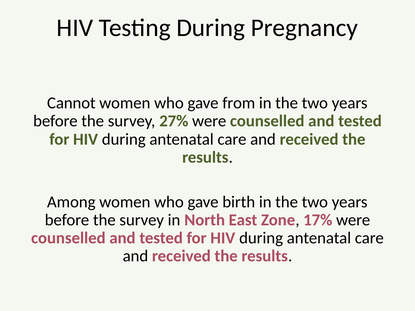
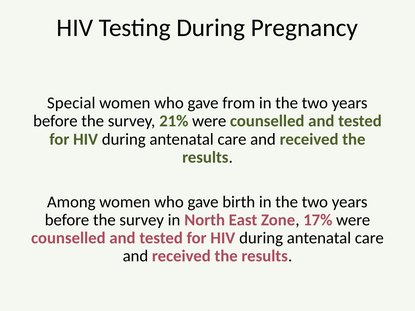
Cannot: Cannot -> Special (71, 103)
27%: 27% -> 21% (174, 121)
